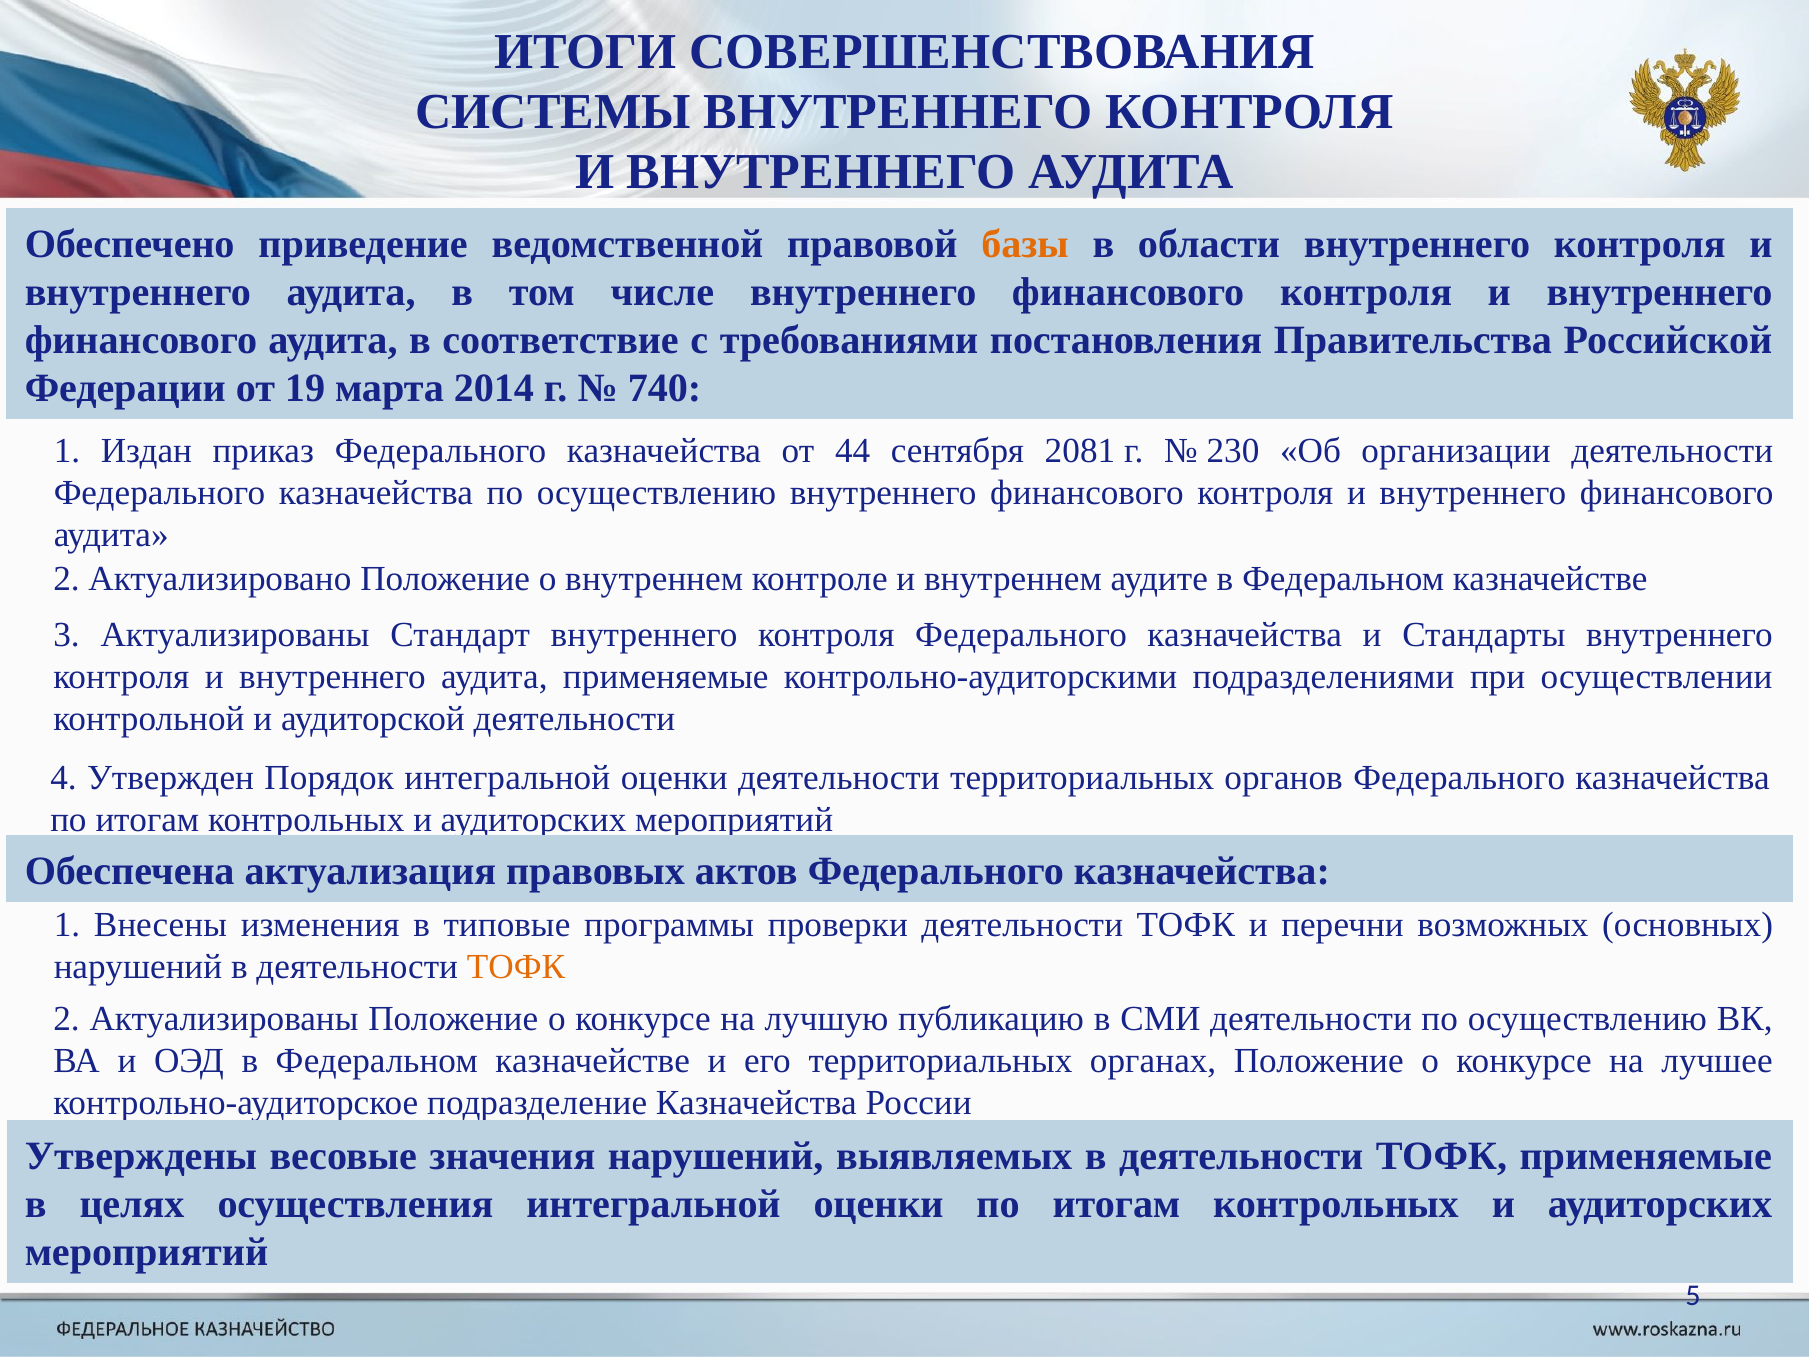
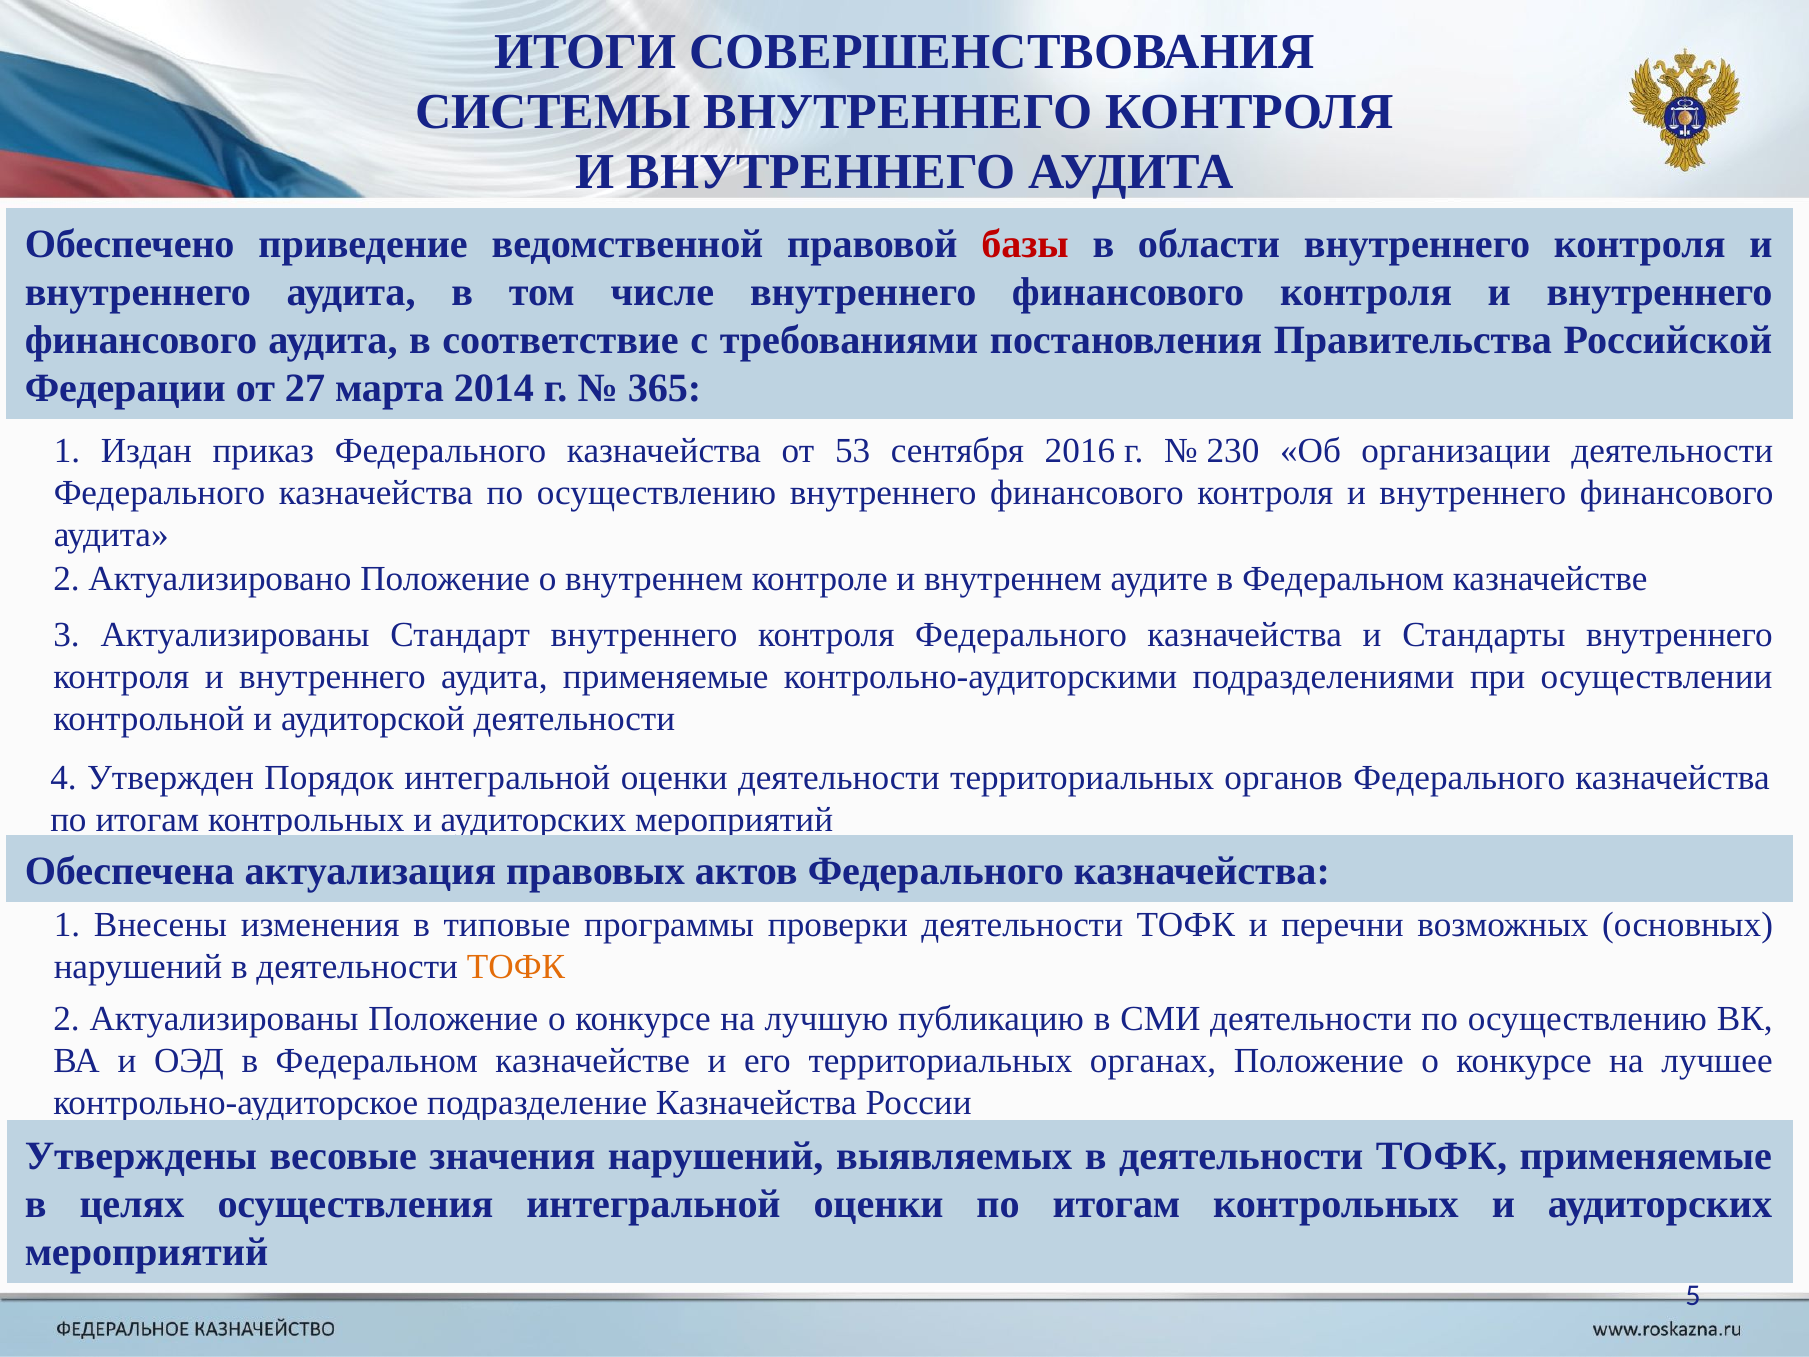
базы colour: orange -> red (1025, 244)
19: 19 -> 27 (305, 389)
740: 740 -> 365 (665, 389)
44: 44 -> 53 (853, 450)
2081: 2081 -> 2016 (1080, 450)
